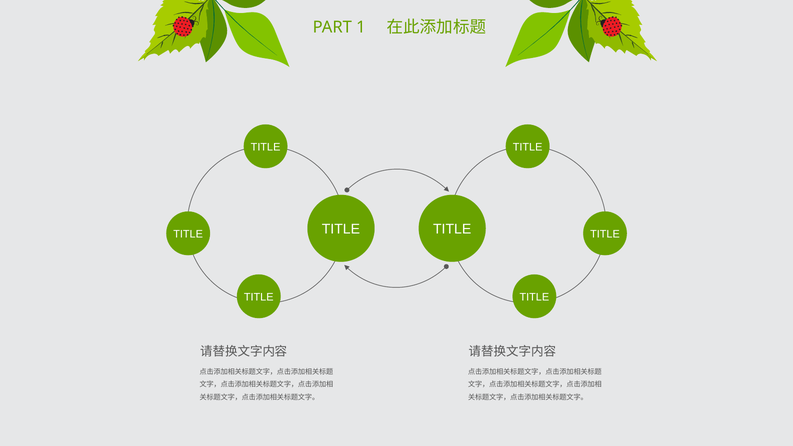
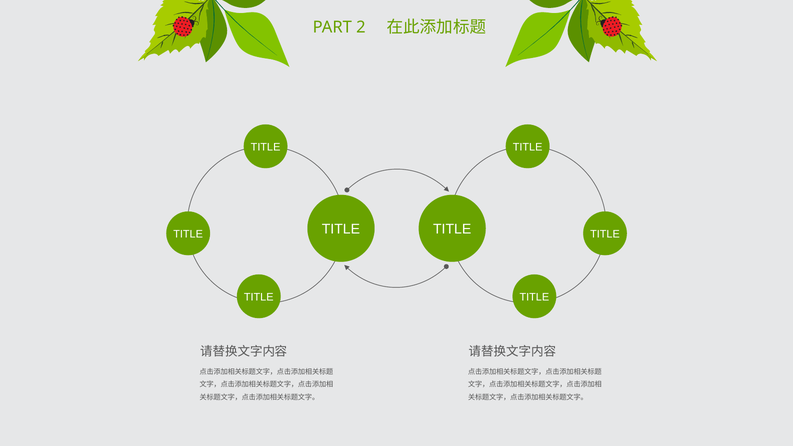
1: 1 -> 2 (361, 27)
